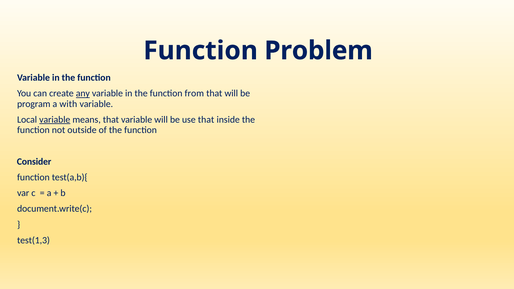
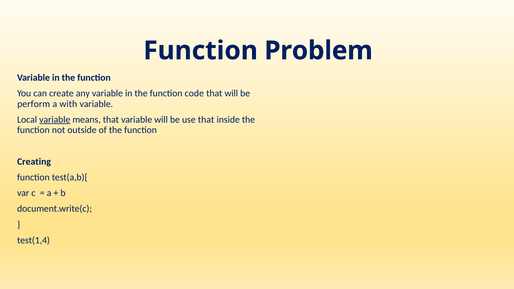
any underline: present -> none (83, 93)
from: from -> code (194, 93)
program: program -> perform (34, 104)
Consider: Consider -> Creating (34, 162)
test(1,3: test(1,3 -> test(1,4 (33, 240)
